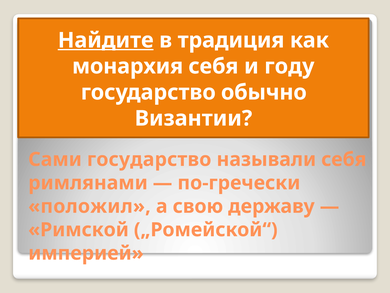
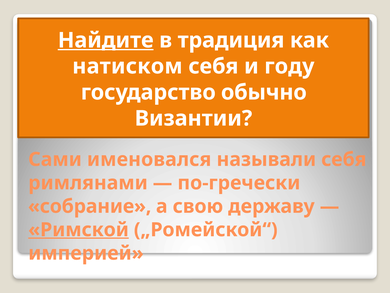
монархия: монархия -> натиском (127, 66)
Сами государство: государство -> именовался (149, 159)
положил: положил -> собрание (90, 206)
Римской underline: none -> present (79, 229)
